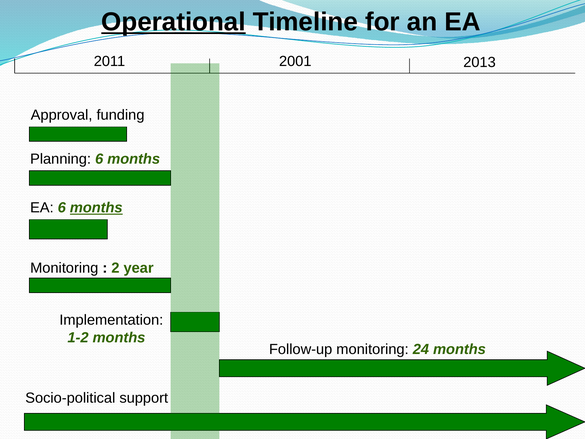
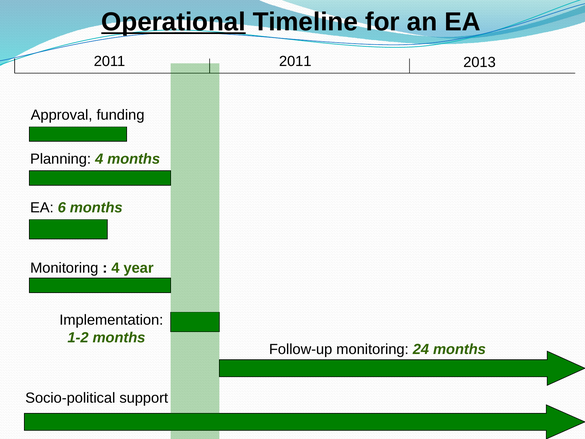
2011 2001: 2001 -> 2011 (295, 61)
Planning 6: 6 -> 4 (99, 159)
months underline: present -> none (96, 208)
2: 2 -> 4 (115, 268)
